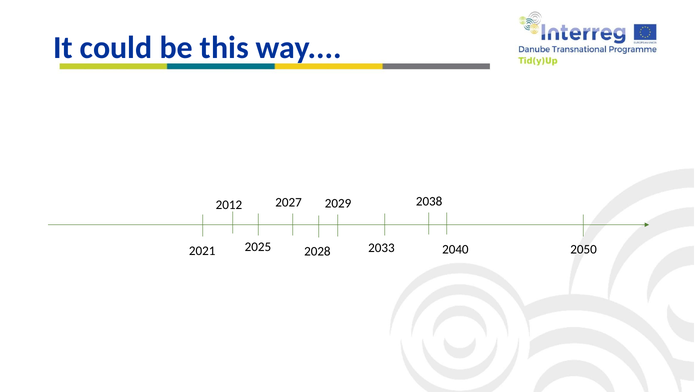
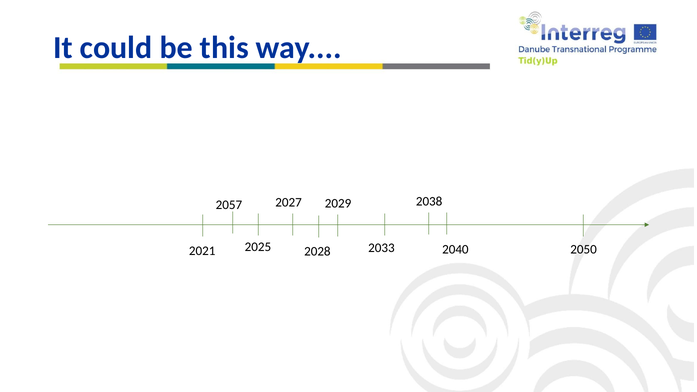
2012: 2012 -> 2057 (229, 205)
